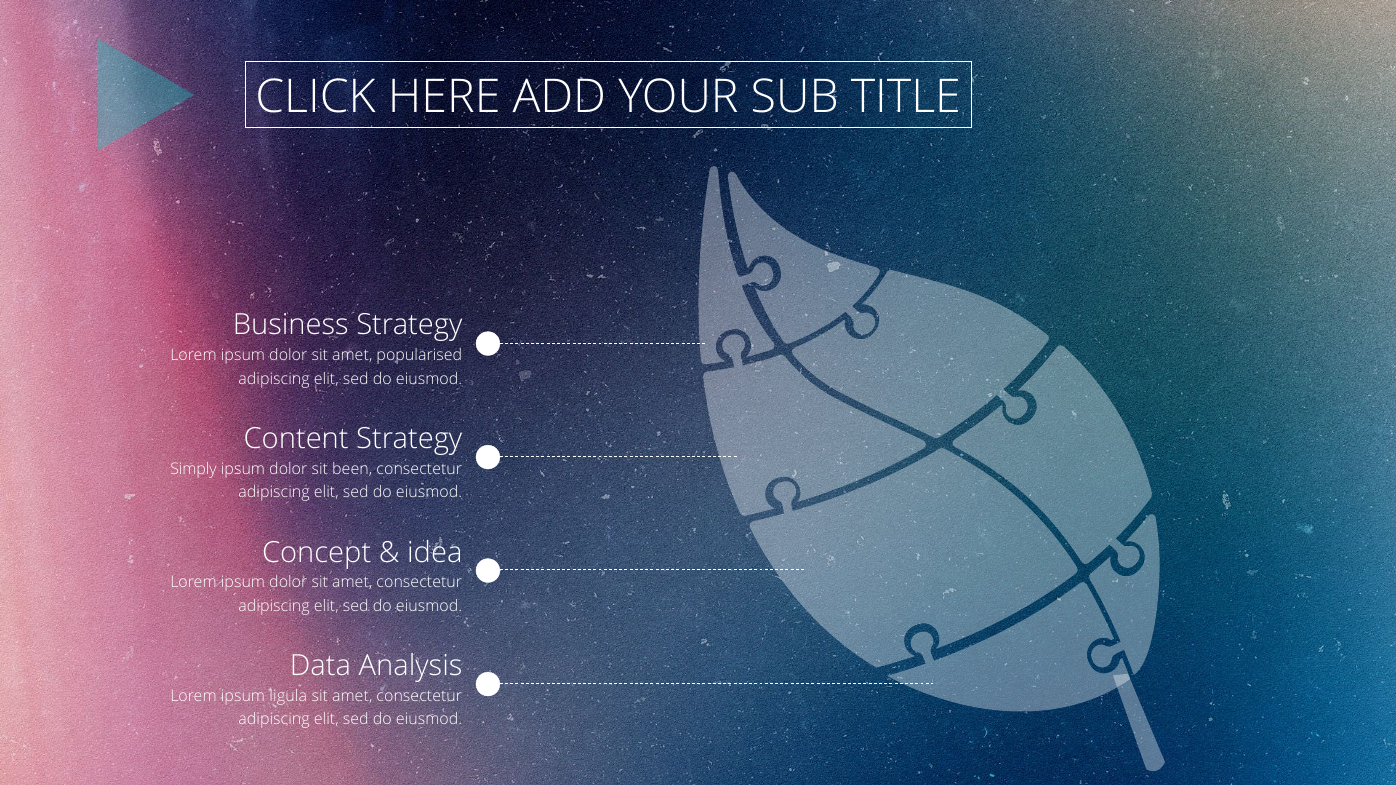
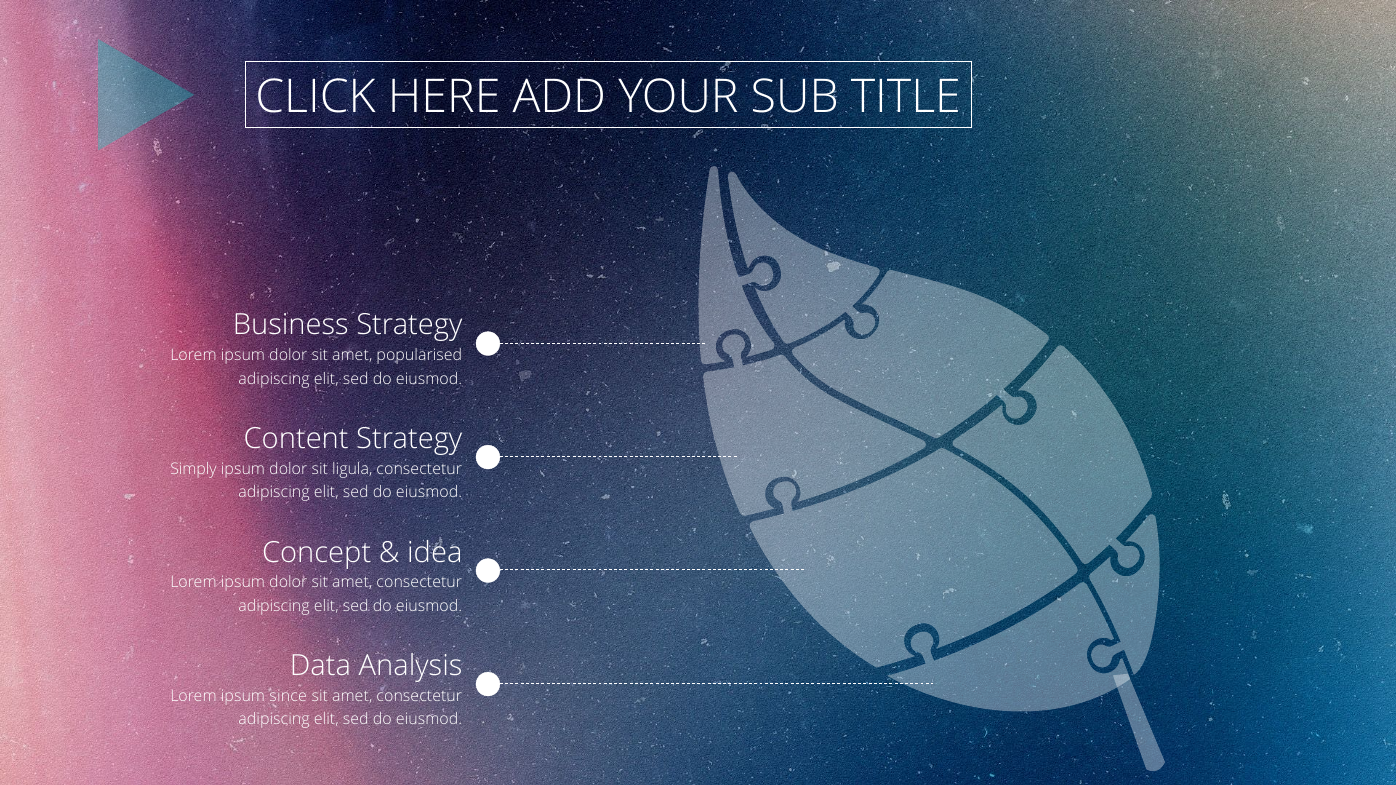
been: been -> ligula (352, 469)
ligula: ligula -> since (288, 696)
